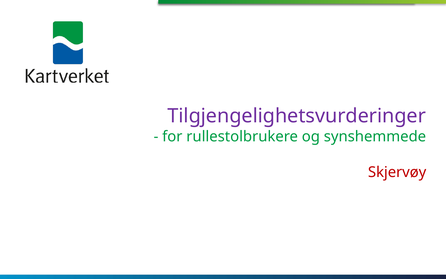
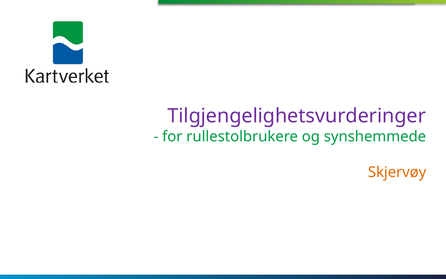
Skjervøy colour: red -> orange (397, 172)
